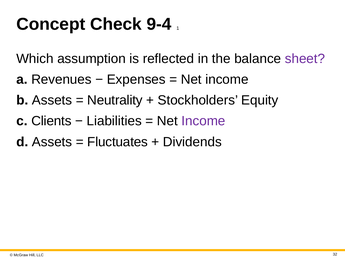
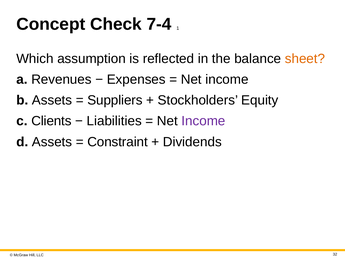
9-4: 9-4 -> 7-4 (159, 24)
sheet colour: purple -> orange (305, 59)
Neutrality: Neutrality -> Suppliers (115, 101)
Fluctuates: Fluctuates -> Constraint (118, 142)
